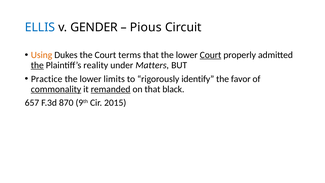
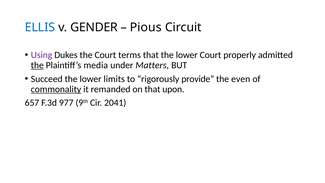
Using colour: orange -> purple (42, 55)
Court underline: present -> none (211, 55)
reality: reality -> media (96, 65)
Practice: Practice -> Succeed (47, 79)
identify: identify -> provide (198, 79)
favor: favor -> even (241, 79)
remanded underline: present -> none (111, 89)
black: black -> upon (173, 89)
870: 870 -> 977 (66, 103)
2015: 2015 -> 2041 (115, 103)
